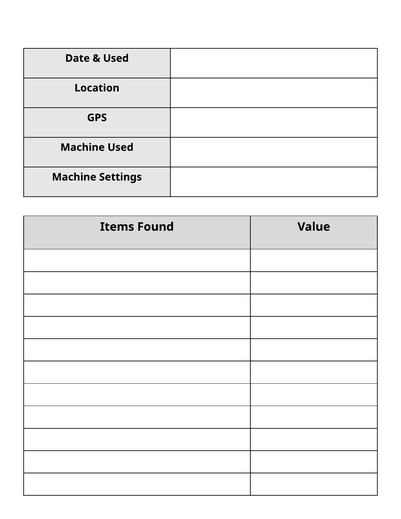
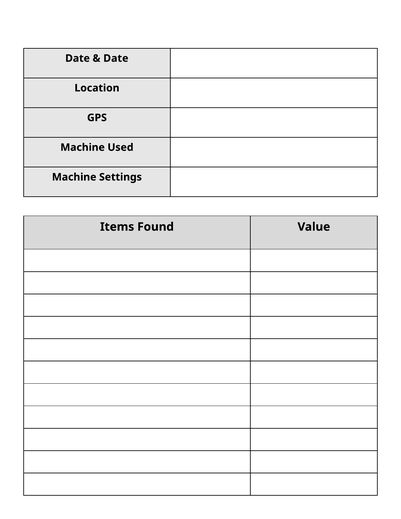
Used: Used -> Date (116, 58)
